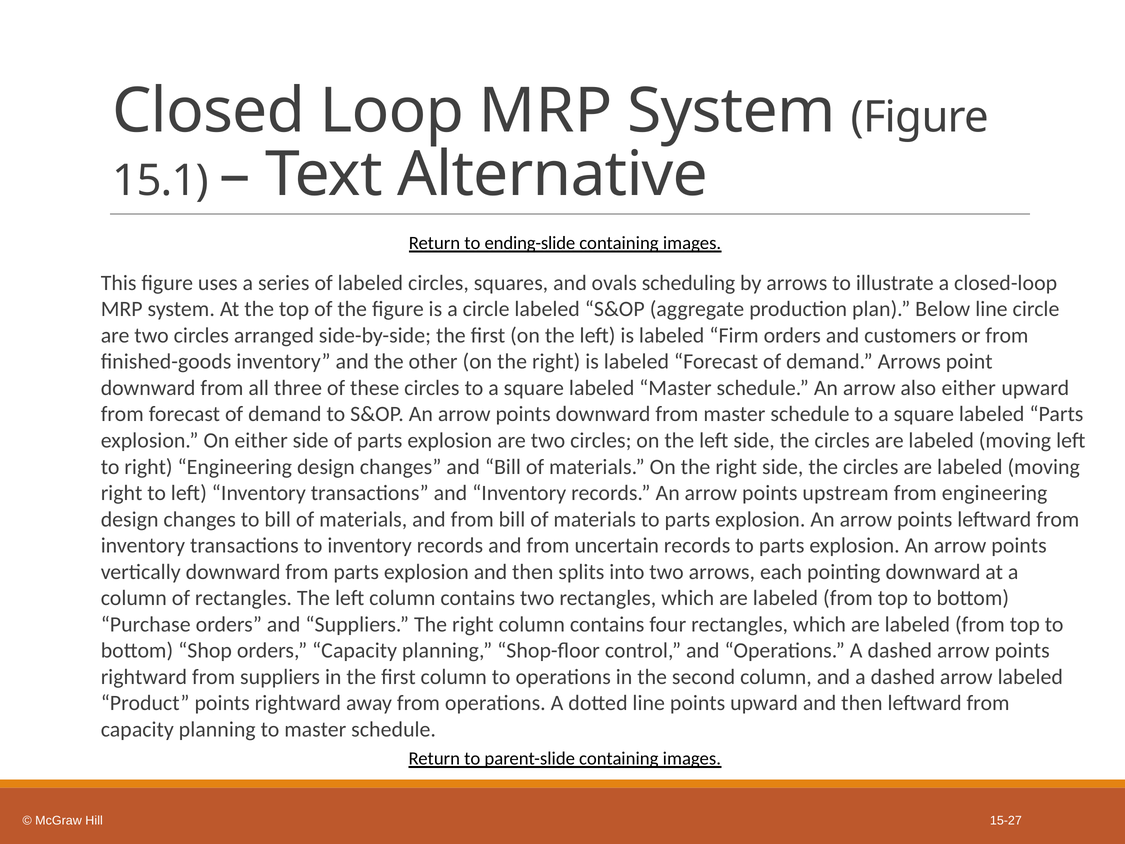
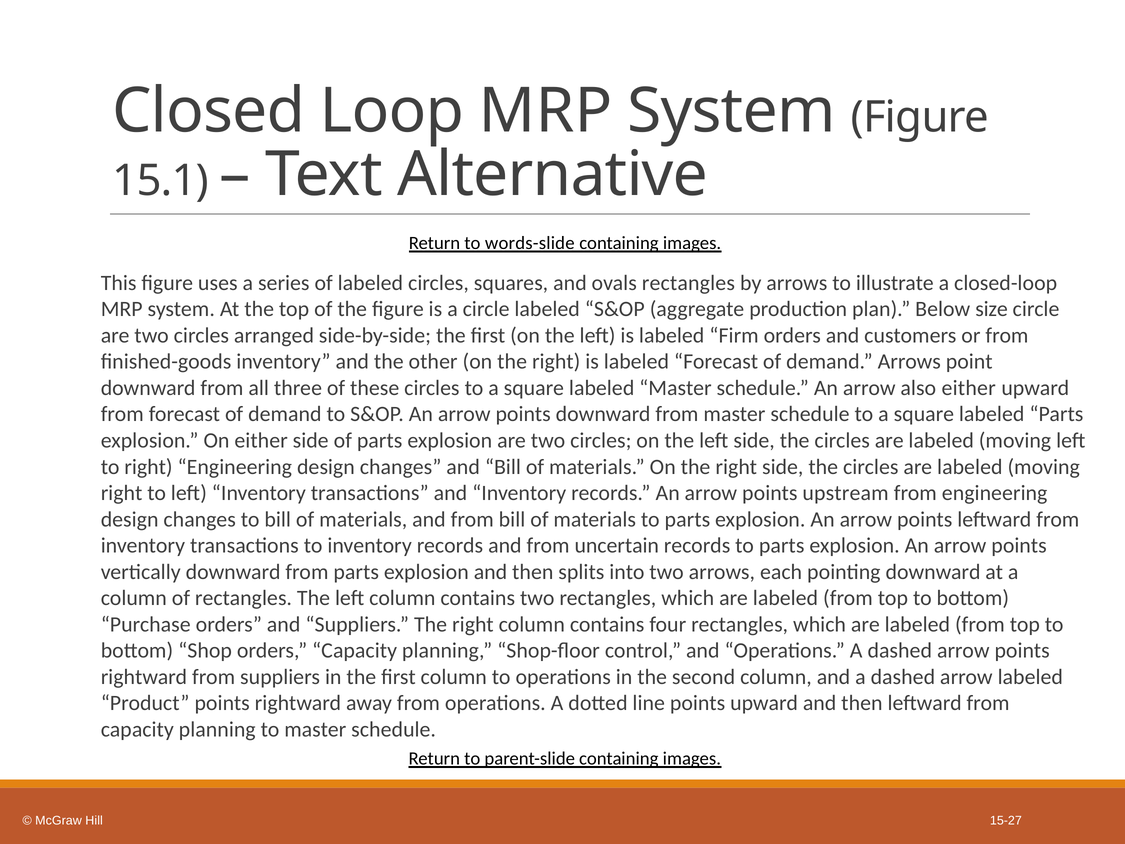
ending-slide: ending-slide -> words-slide (530, 243)
ovals scheduling: scheduling -> rectangles (688, 283)
Below line: line -> size (992, 309)
